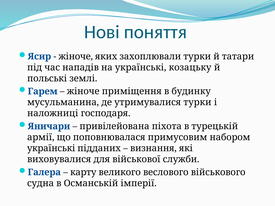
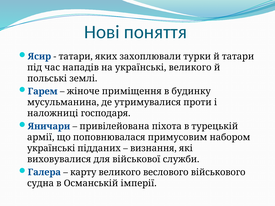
жіноче: жіноче -> татари (76, 56)
українські козацьку: козацьку -> великого (190, 67)
утримувалися турки: турки -> проти (197, 102)
